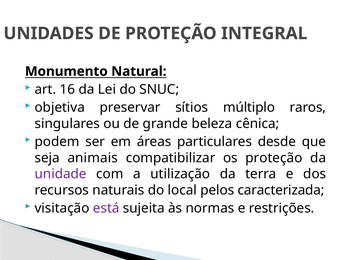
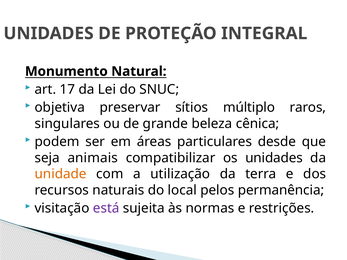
16: 16 -> 17 (67, 90)
os proteção: proteção -> unidades (274, 158)
unidade colour: purple -> orange (61, 174)
caracterizada: caracterizada -> permanência (281, 190)
